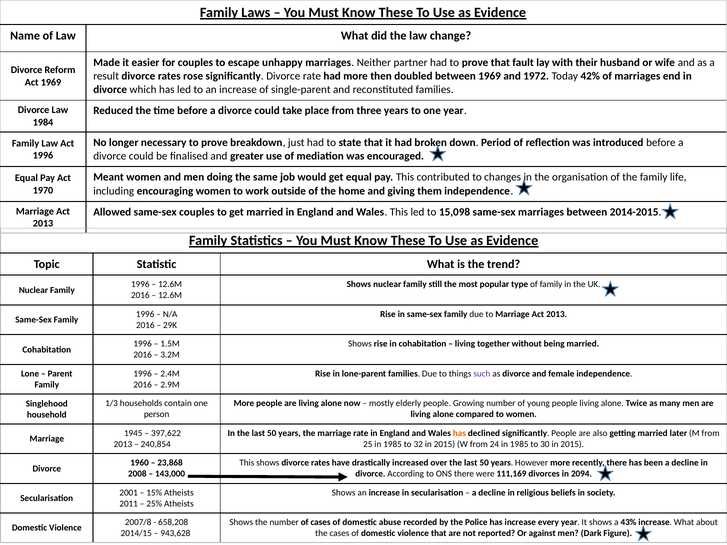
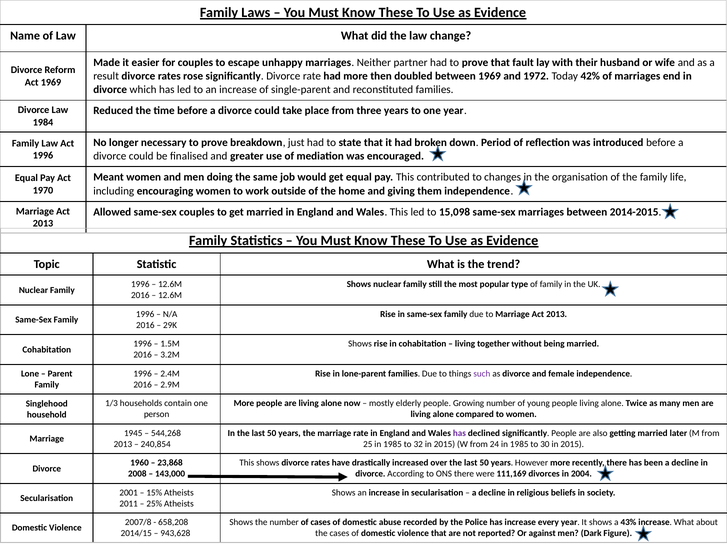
397,622: 397,622 -> 544,268 (166, 433)
has colour: orange -> purple (459, 433)
2094: 2094 -> 2004 (581, 474)
